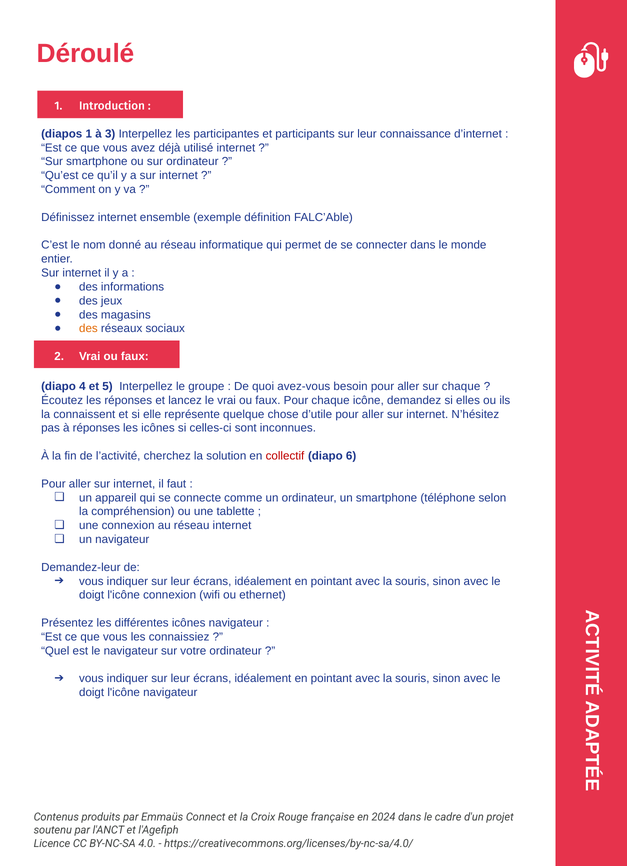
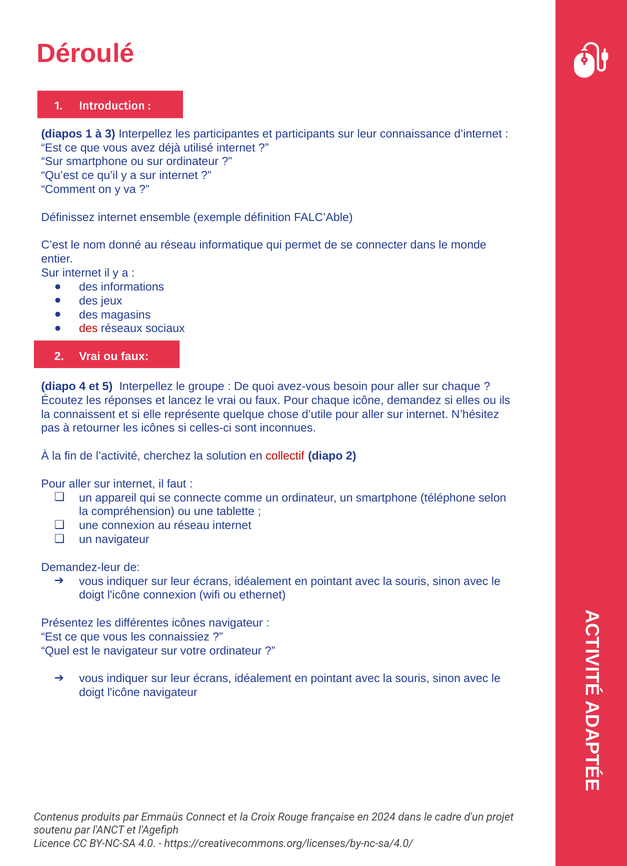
des colour: orange -> red (88, 329)
à réponses: réponses -> retourner (96, 428)
diapo 6: 6 -> 2 (351, 456)
